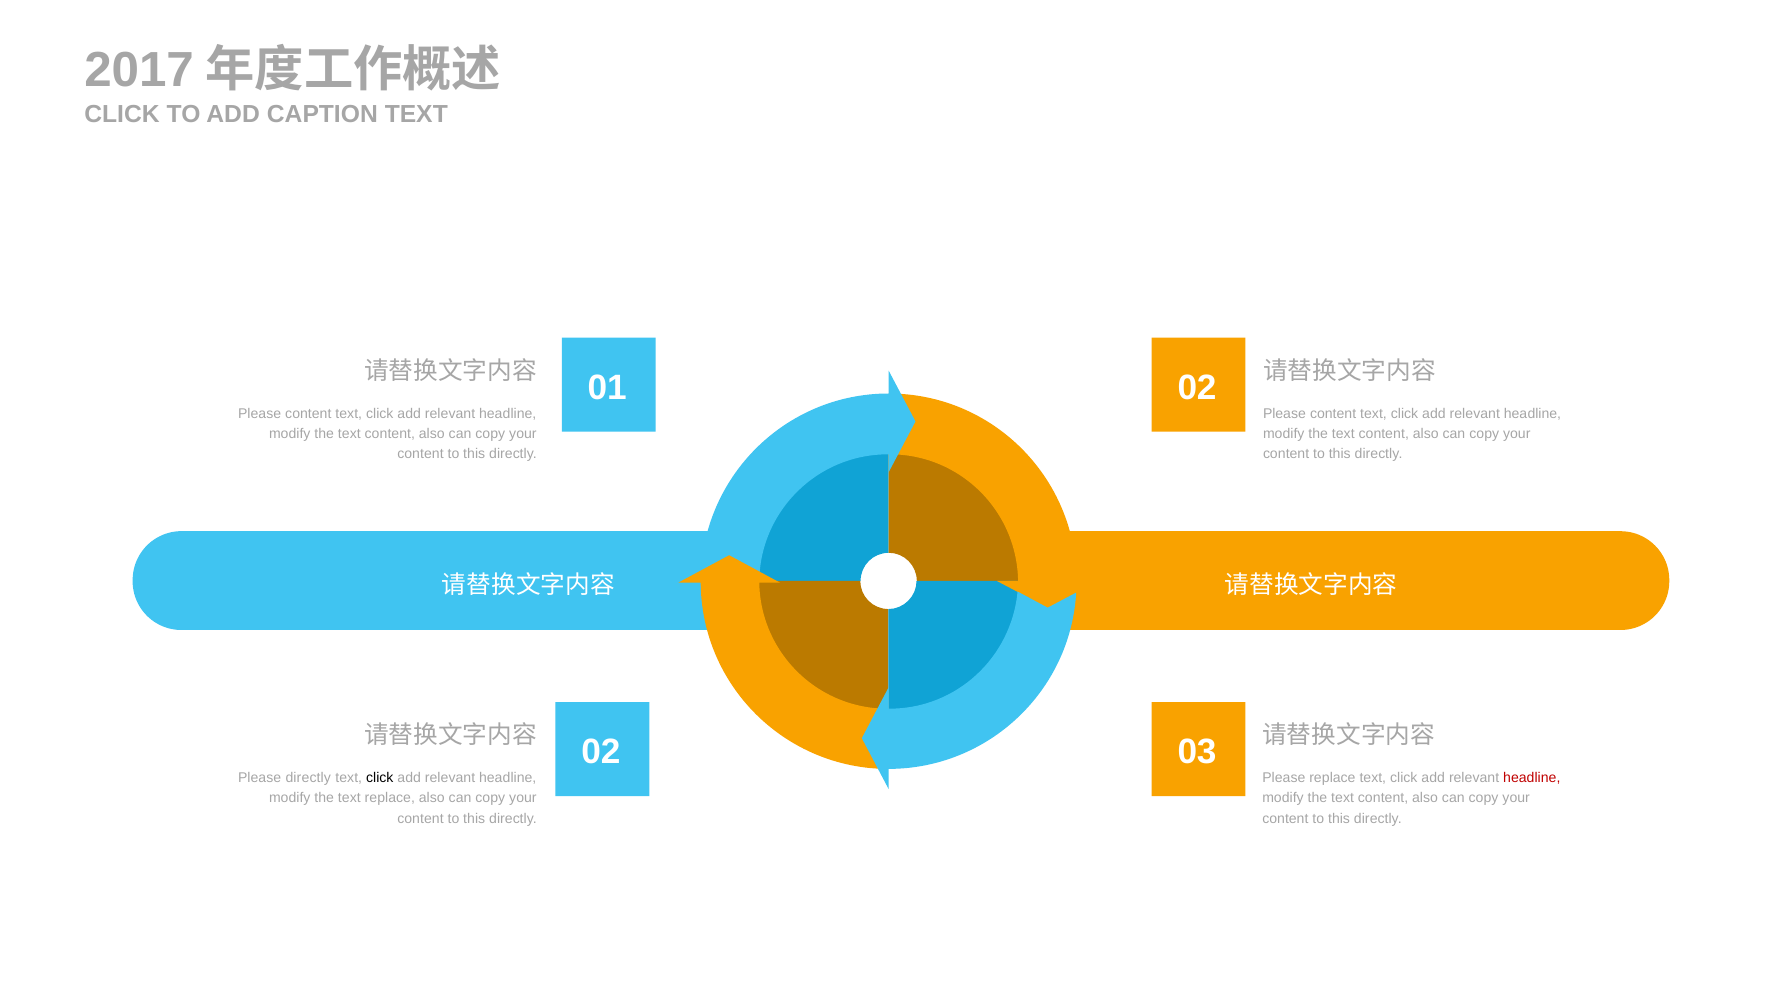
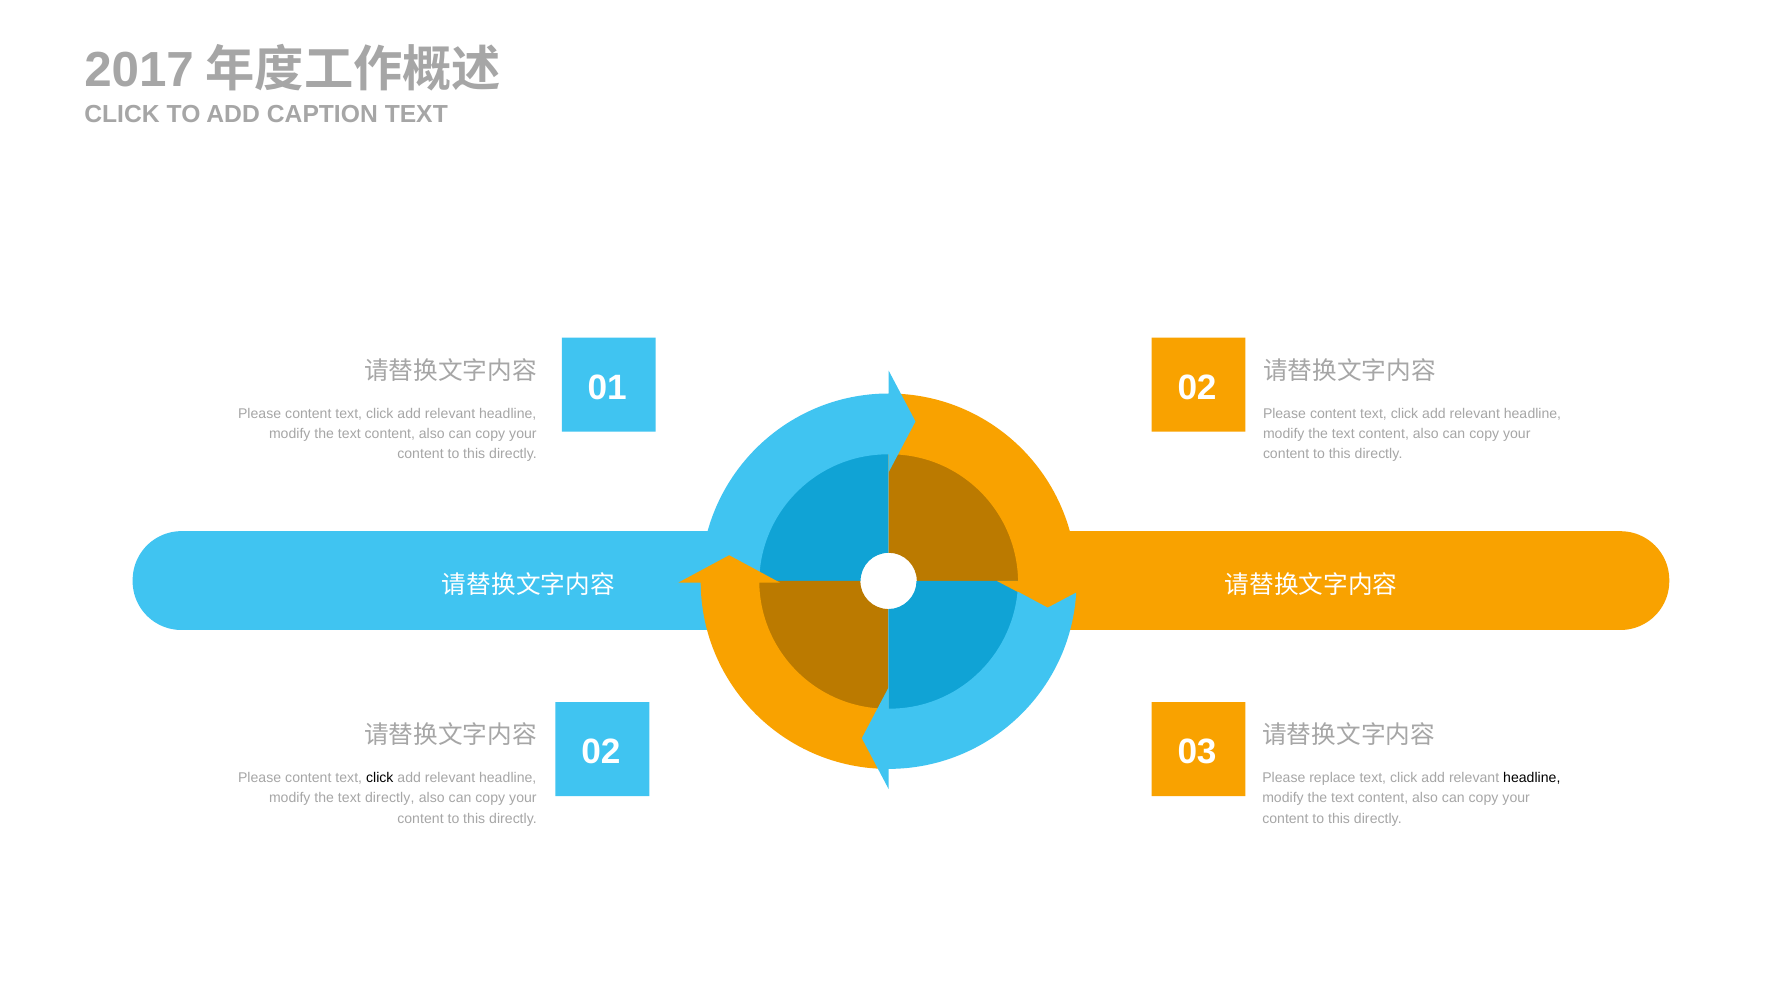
directly: directly -> content (308, 778)
headline colour: red -> black (1532, 778)
text replace: replace -> directly (390, 799)
